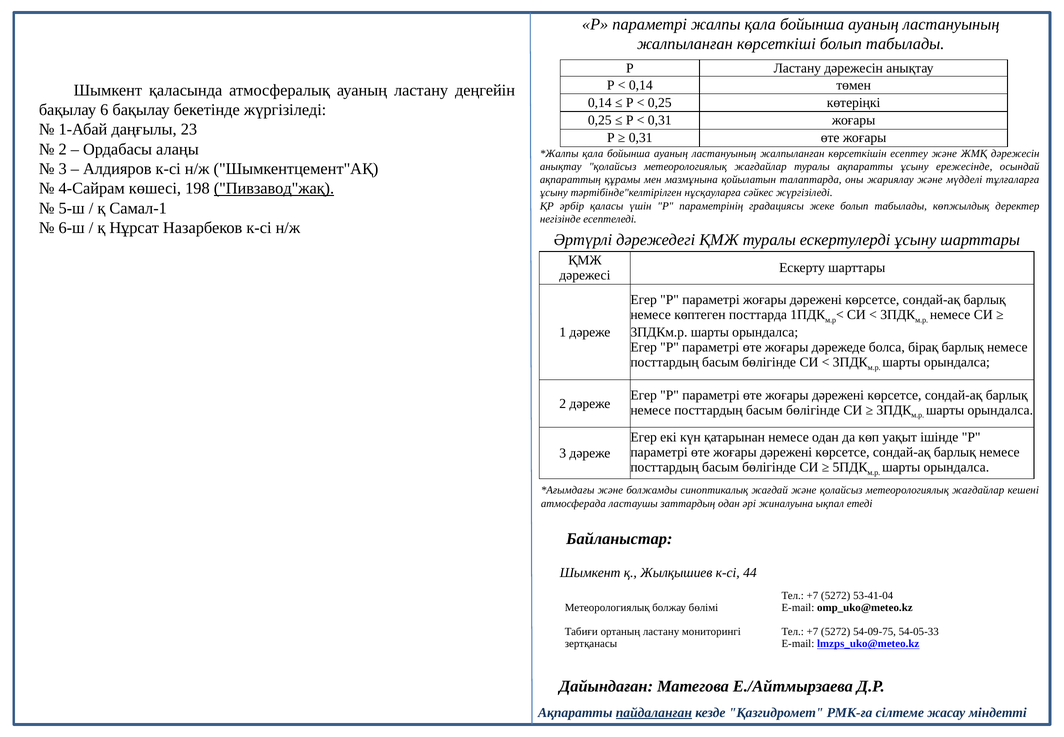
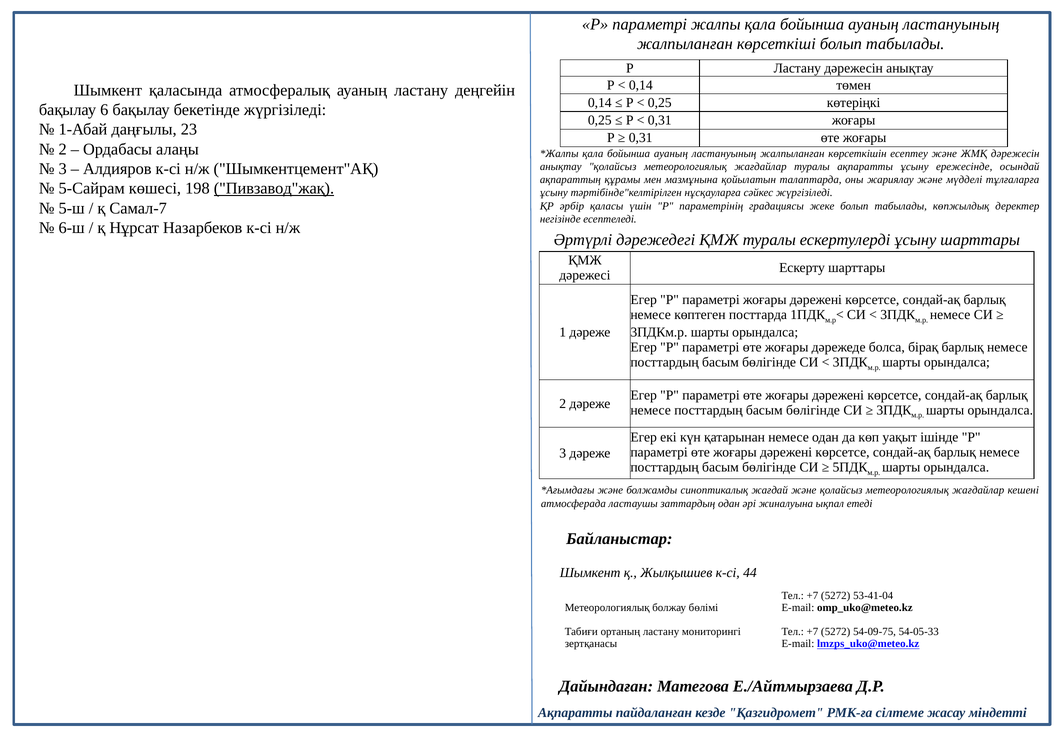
4-Сайрам: 4-Сайрам -> 5-Сайрам (92, 188)
Самал-1: Самал-1 -> Самал-7 (138, 208)
пайдаланған underline: present -> none (654, 712)
